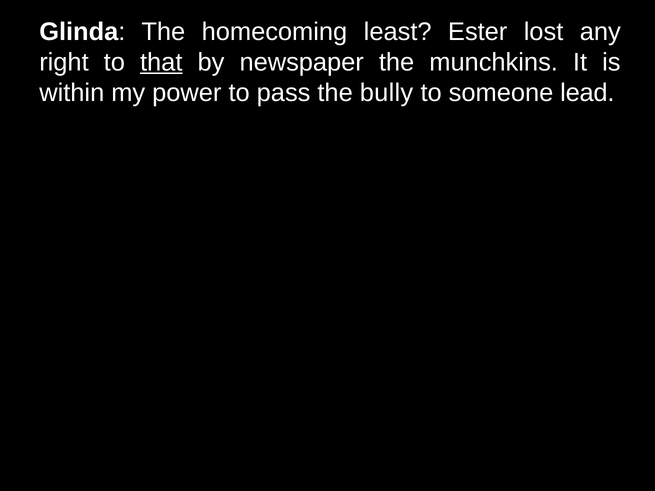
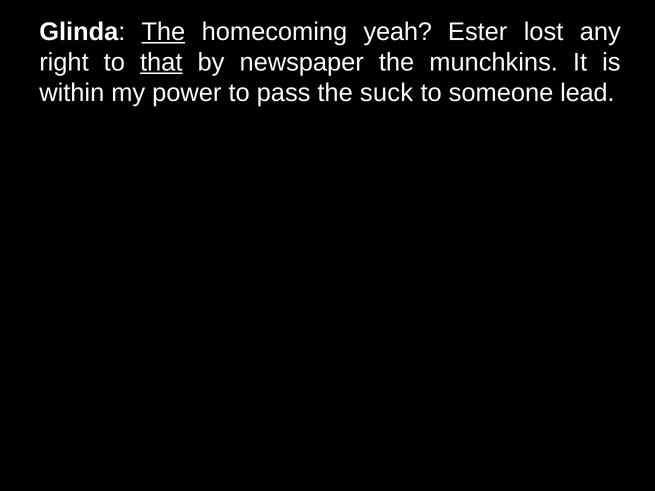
The underline: none -> present (163, 32)
least: least -> yeah (398, 32)
bully: bully -> suck (387, 93)
